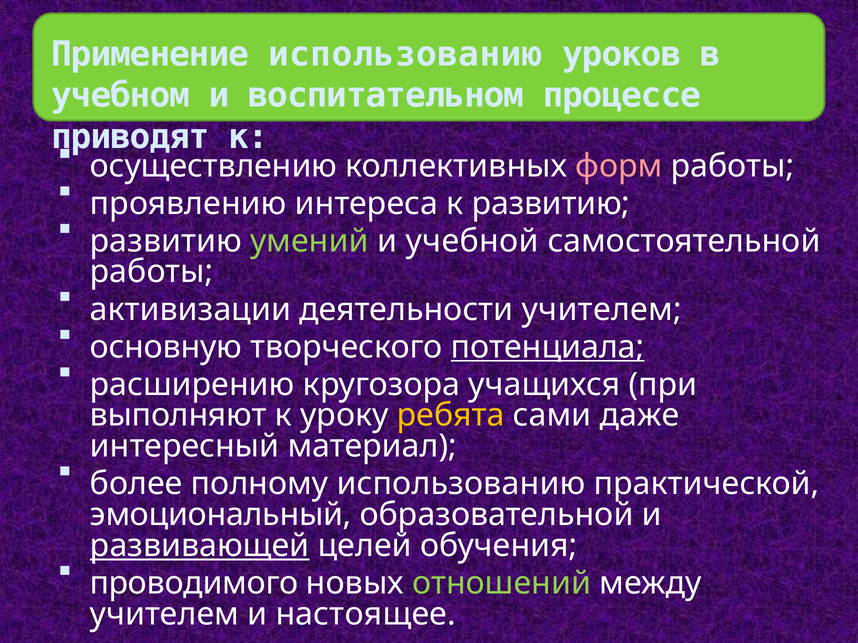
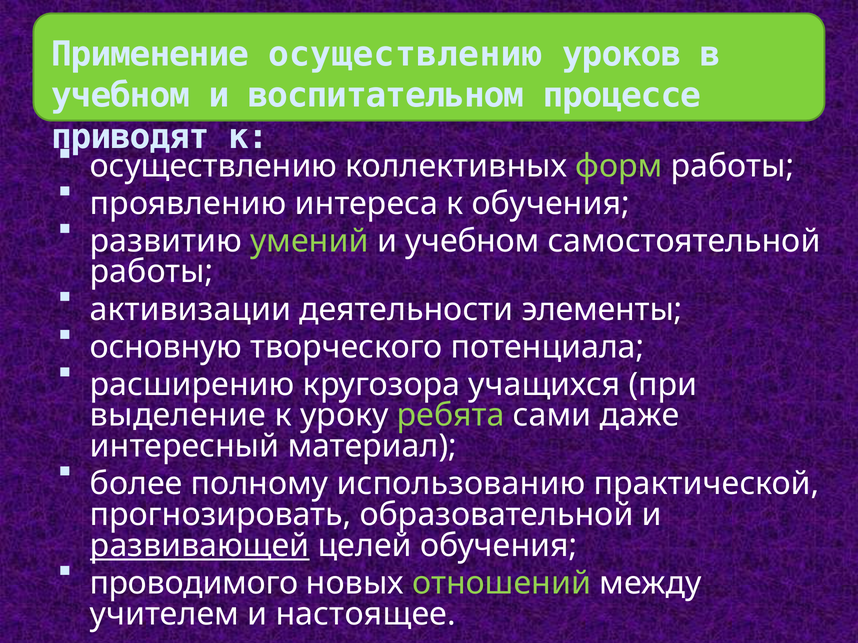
Применение использованию: использованию -> осуществлению (405, 54)
форм colour: pink -> light green (619, 166)
к развитию: развитию -> обучения (551, 204)
и учебной: учебной -> учебном (472, 241)
деятельности учителем: учителем -> элементы (602, 310)
потенциала underline: present -> none (548, 347)
выполняют: выполняют -> выделение (178, 416)
ребята colour: yellow -> light green (451, 416)
эмоциональный: эмоциональный -> прогнозировать (221, 515)
